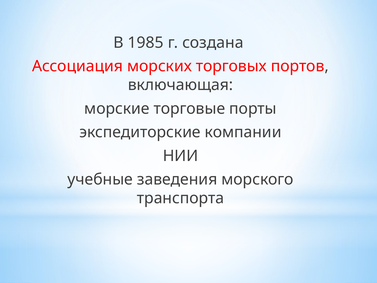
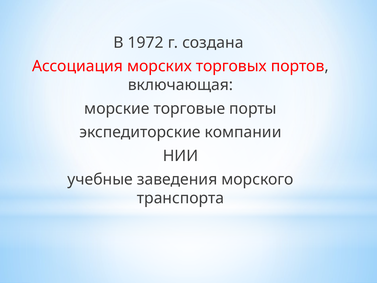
1985: 1985 -> 1972 (146, 43)
